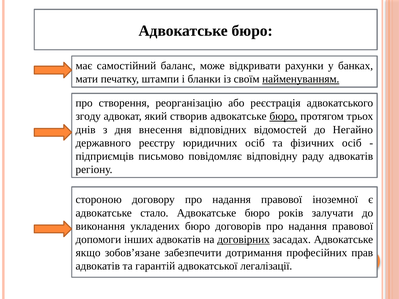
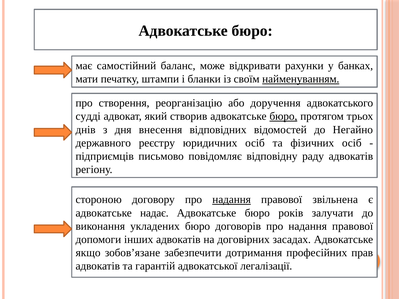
реєстрація: реєстрація -> доручення (275, 103)
згоду: згоду -> судді (88, 116)
надання underline: none -> present (232, 200)
іноземної: іноземної -> звільнена (335, 200)
стало: стало -> надає (154, 213)
договірних underline: present -> none (244, 240)
